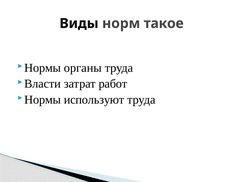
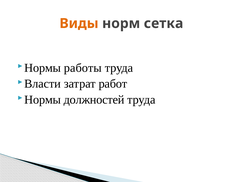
Виды colour: black -> orange (79, 23)
такое: такое -> сетка (164, 23)
органы: органы -> работы (83, 68)
используют: используют -> должностей (94, 100)
